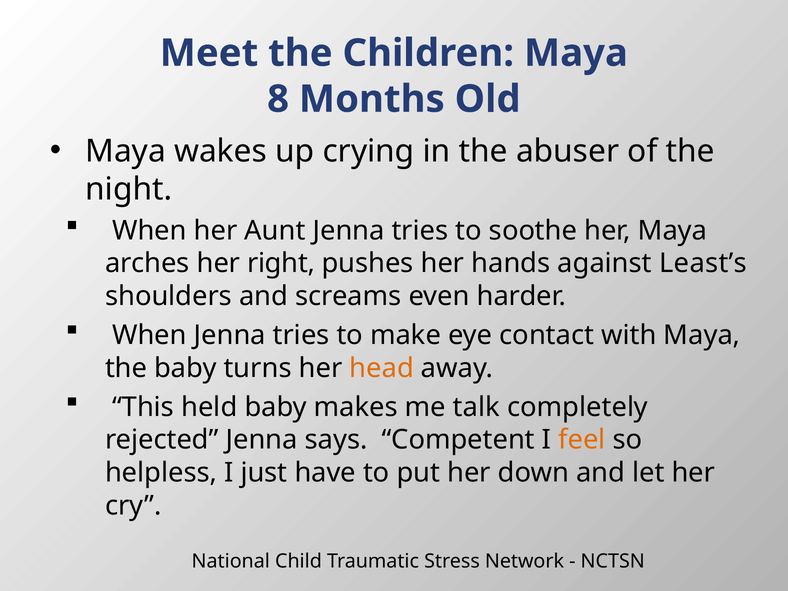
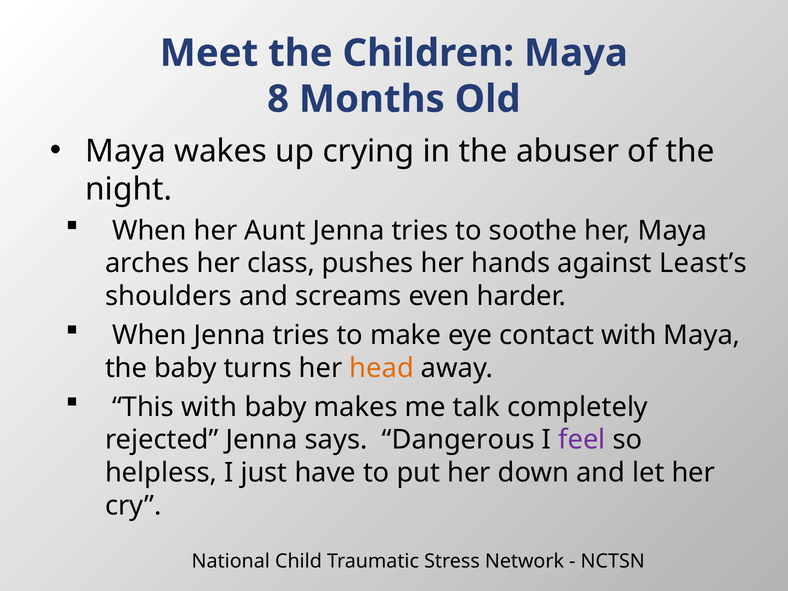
right: right -> class (281, 263)
This held: held -> with (209, 407)
Competent: Competent -> Dangerous (458, 440)
feel colour: orange -> purple (582, 440)
